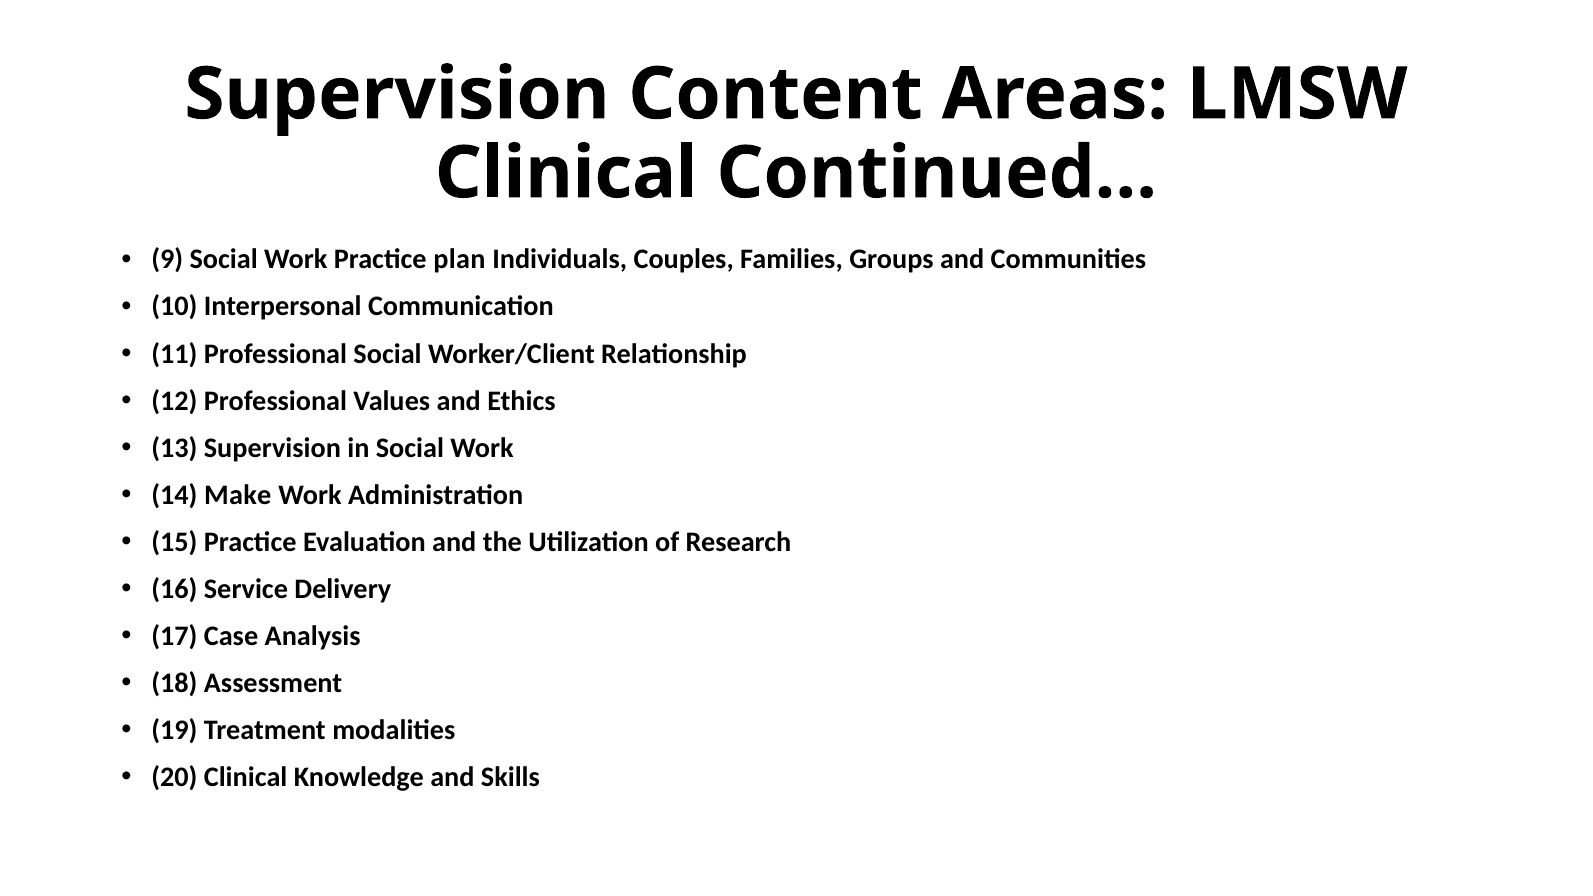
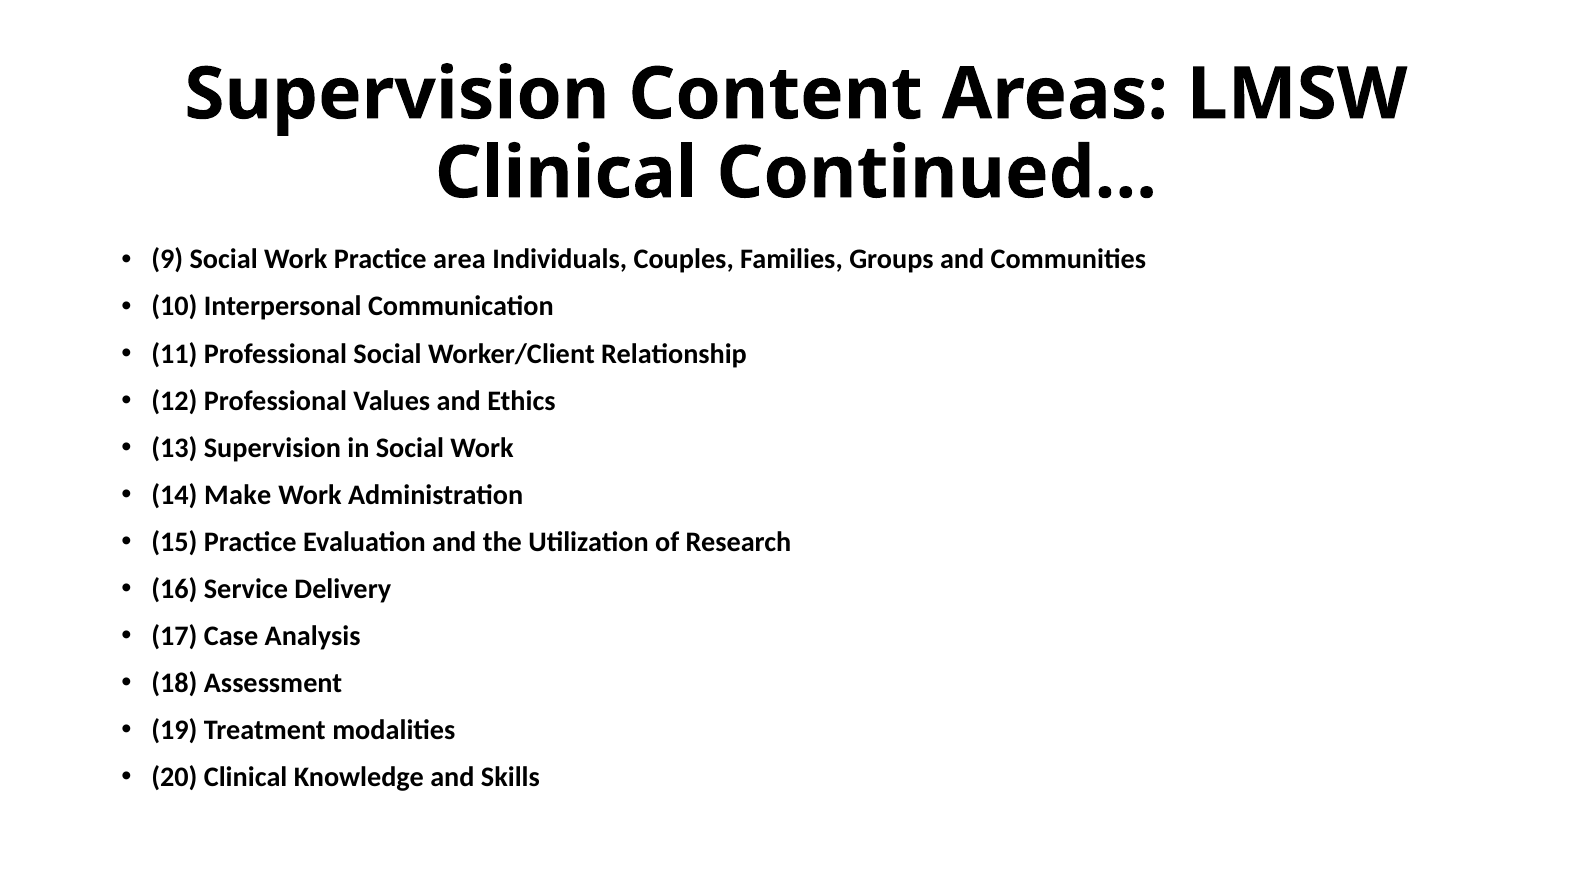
plan: plan -> area (459, 260)
